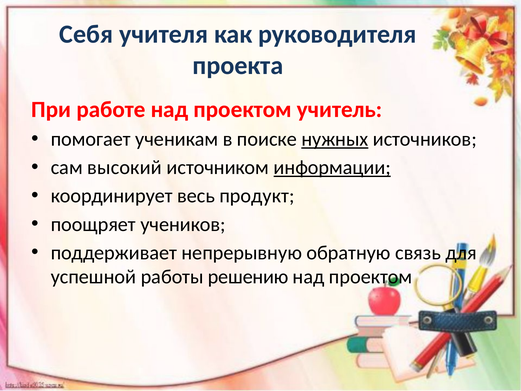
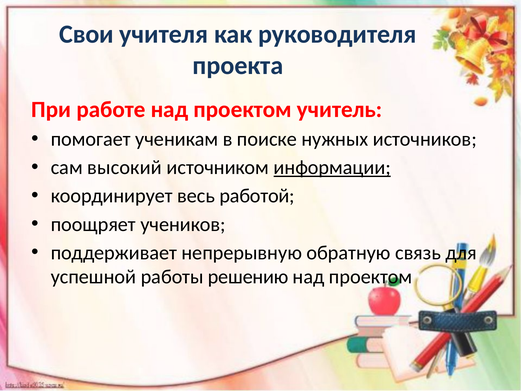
Себя: Себя -> Свои (86, 34)
нужных underline: present -> none (335, 139)
продукт: продукт -> работой (257, 196)
